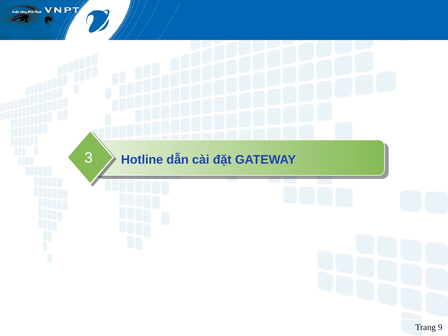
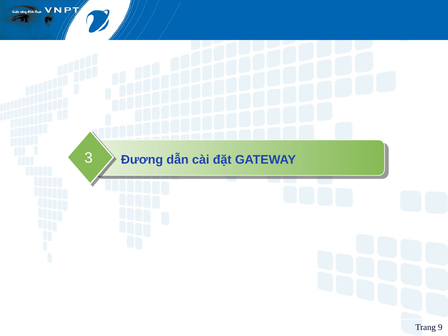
Hotline: Hotline -> Đương (142, 160)
